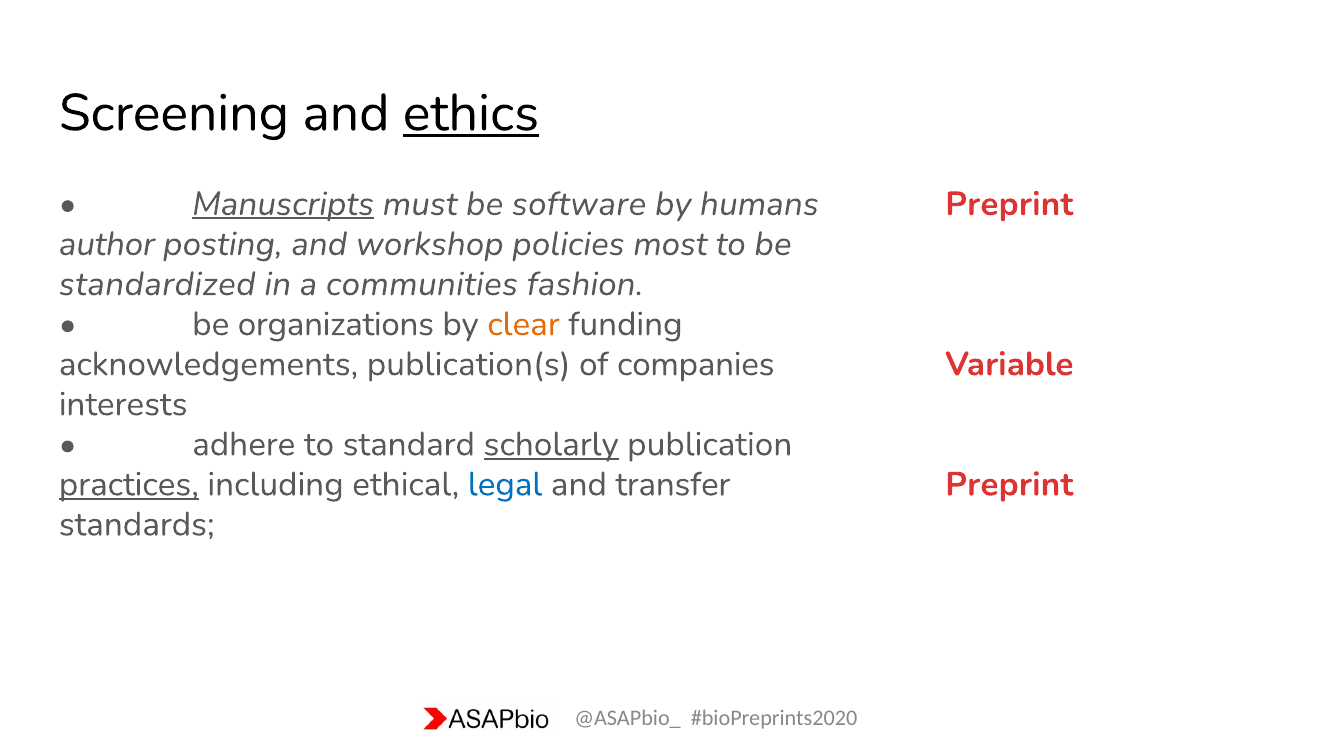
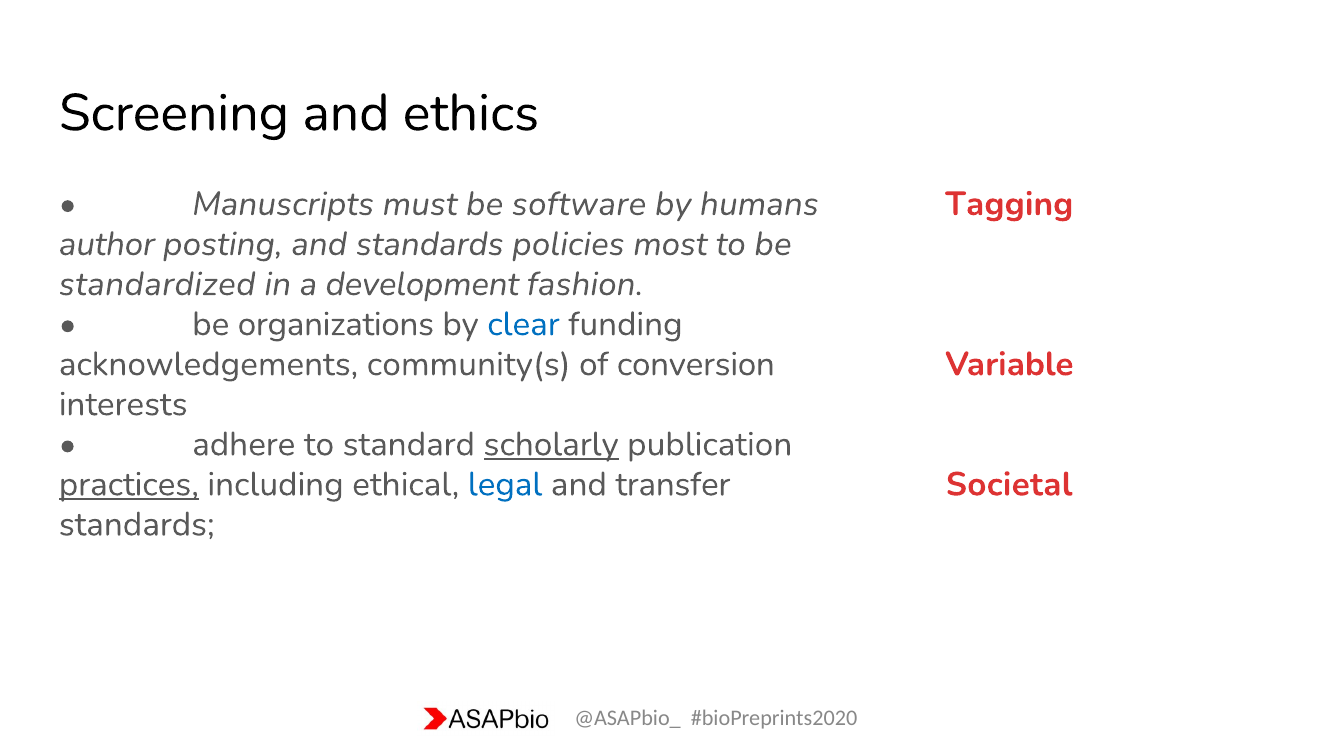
ethics underline: present -> none (471, 113)
Manuscripts underline: present -> none (283, 204)
Preprint: Preprint -> Tagging (1009, 204)
and workshop: workshop -> standards (430, 244)
communities: communities -> development (422, 284)
clear colour: orange -> blue (523, 324)
publication(s: publication(s -> community(s (469, 364)
companies: companies -> conversion (696, 364)
Preprint: Preprint -> Societal (1009, 484)
